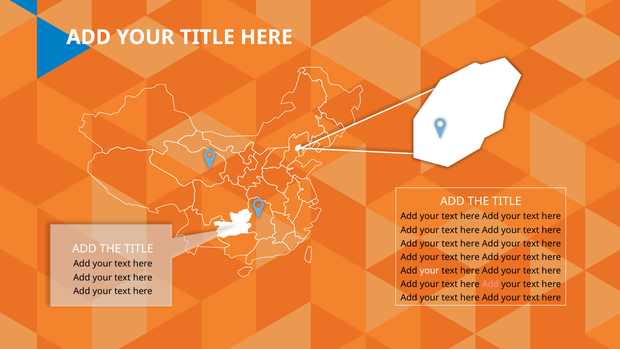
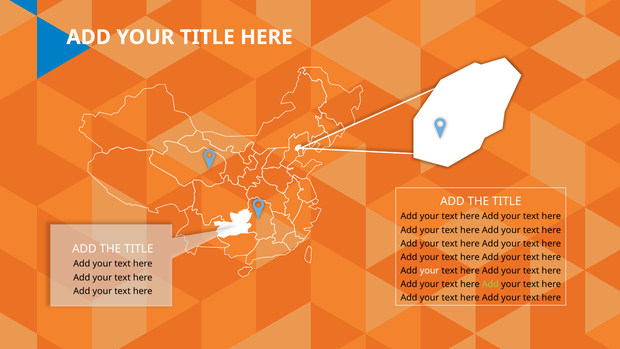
Add colour: pink -> light green (490, 284)
